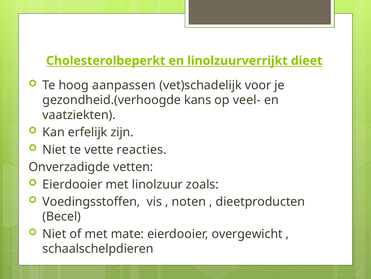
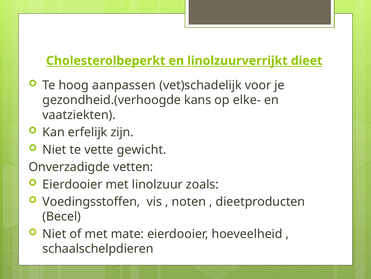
veel-: veel- -> elke- (247, 100)
reacties: reacties -> gewicht (142, 149)
overgewicht: overgewicht -> hoeveelheid (247, 233)
